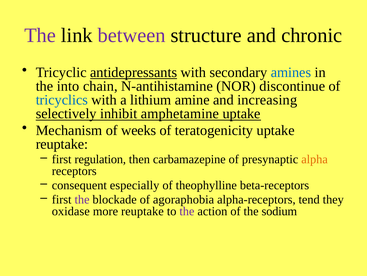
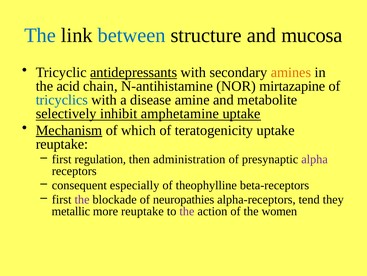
The colour: purple -> blue (40, 35)
between colour: purple -> blue (132, 35)
chronic: chronic -> mucosa (312, 35)
amines colour: blue -> orange (291, 72)
into: into -> acid (68, 86)
discontinue: discontinue -> mirtazapine (292, 86)
lithium: lithium -> disease (151, 100)
increasing: increasing -> metabolite (267, 100)
Mechanism underline: none -> present (69, 130)
weeks: weeks -> which (139, 130)
carbamazepine: carbamazepine -> administration (189, 159)
alpha colour: orange -> purple (315, 159)
agoraphobia: agoraphobia -> neuropathies (184, 199)
oxidase: oxidase -> metallic (71, 211)
sodium: sodium -> women (279, 211)
